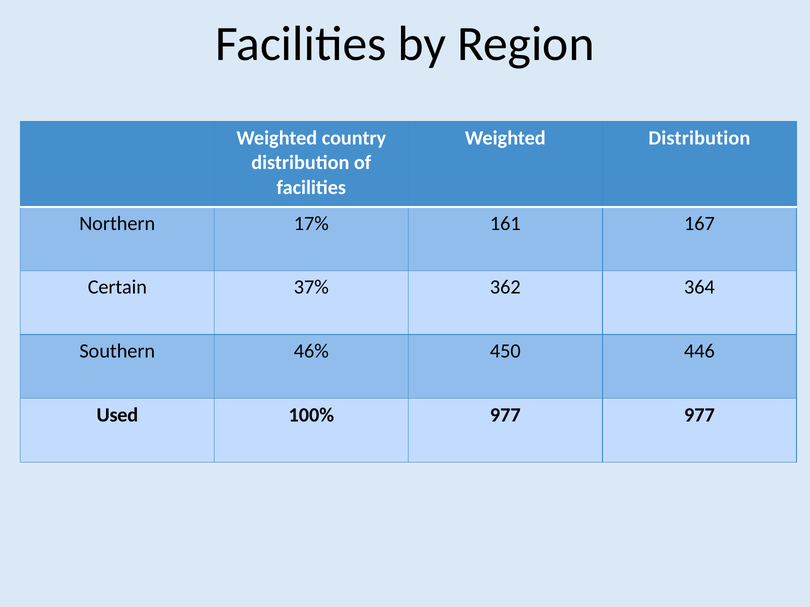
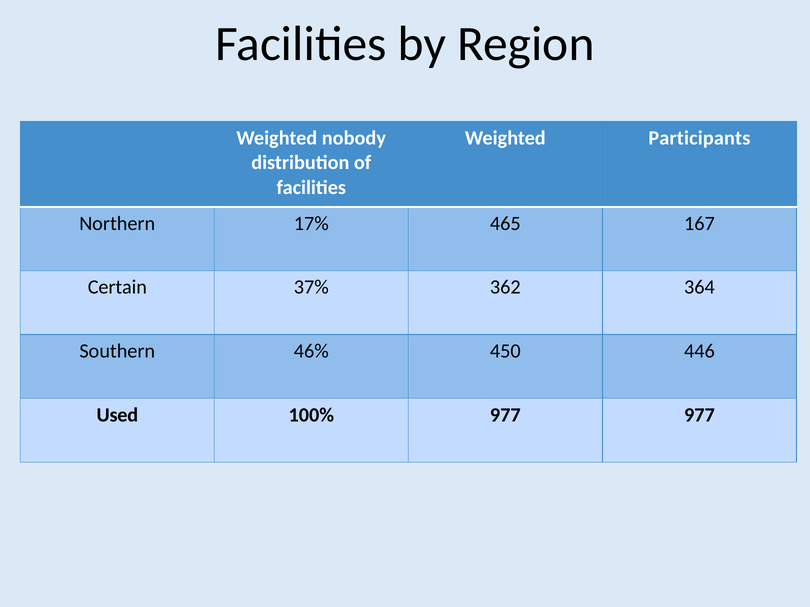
country: country -> nobody (354, 138)
Weighted Distribution: Distribution -> Participants (699, 138)
161: 161 -> 465 (505, 224)
